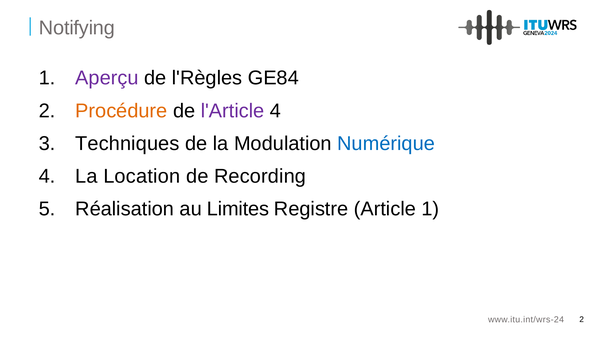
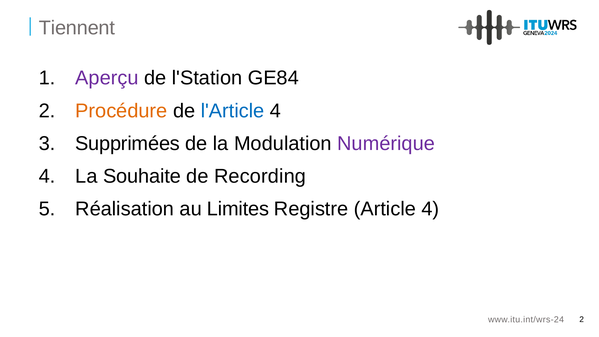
Notifying: Notifying -> Tiennent (77, 28)
l'Règles: l'Règles -> l'Station (207, 78)
l'Article colour: purple -> blue (233, 111)
Techniques: Techniques -> Supprimées (128, 143)
Numérique colour: blue -> purple (386, 143)
Location: Location -> Souhaite (142, 176)
Article 1: 1 -> 4 (430, 209)
